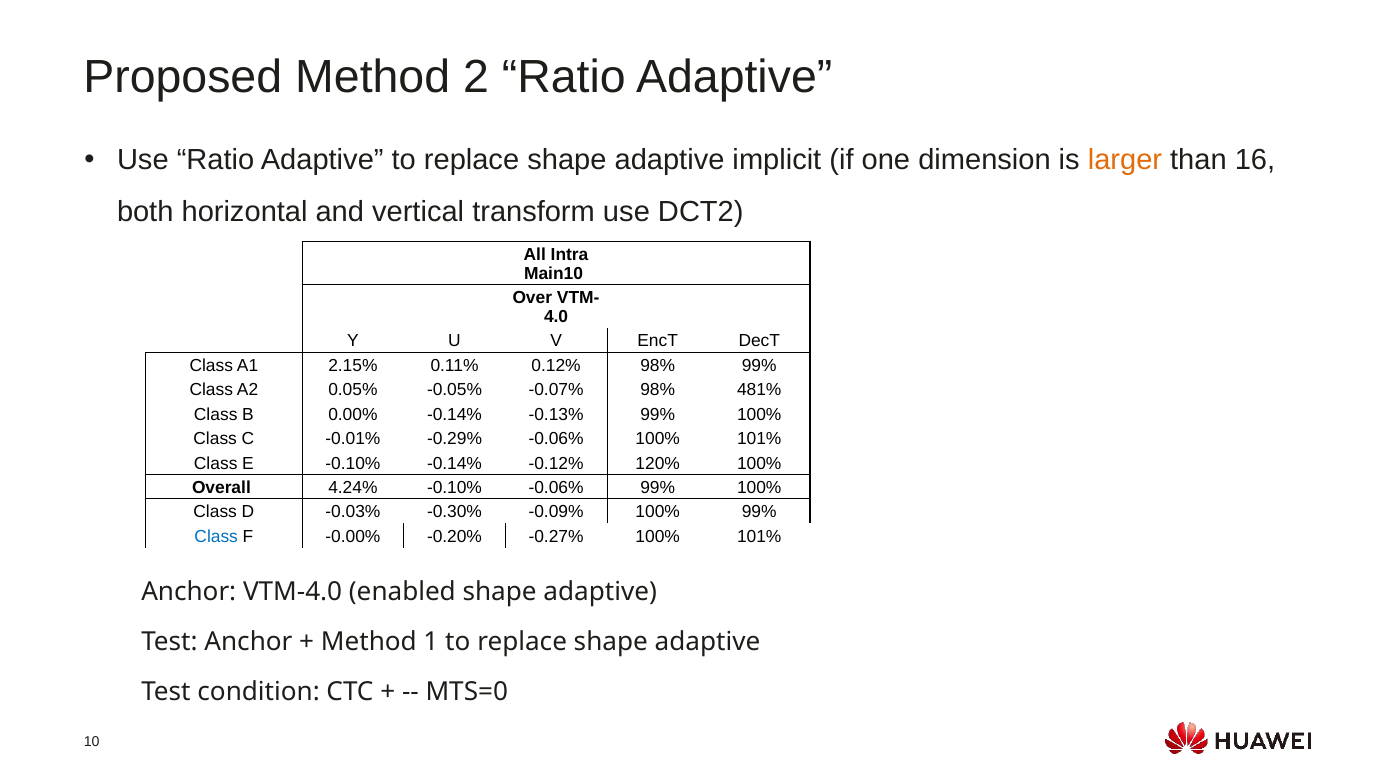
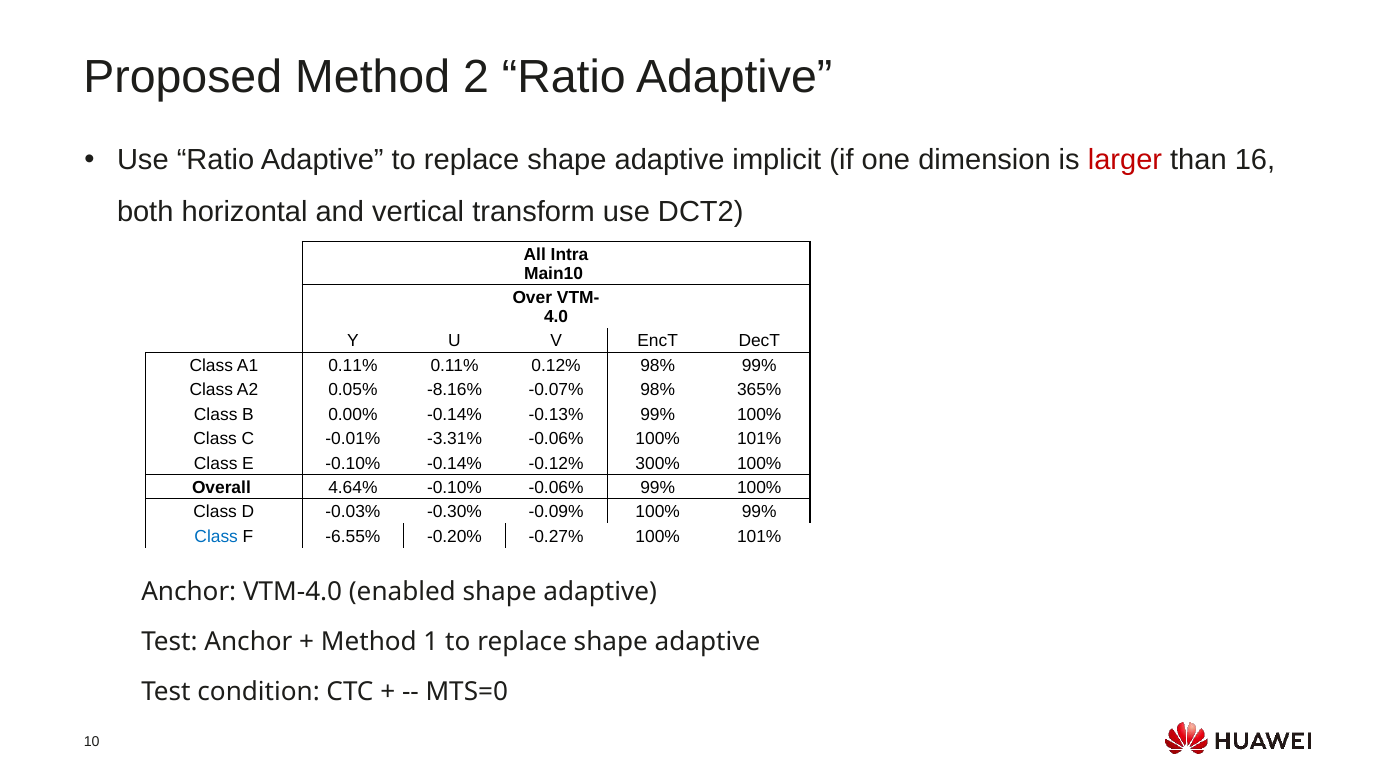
larger colour: orange -> red (1125, 160)
A1 2.15%: 2.15% -> 0.11% (353, 366)
-0.05%: -0.05% -> -8.16% (454, 390)
481%: 481% -> 365% (759, 390)
-0.29%: -0.29% -> -3.31% (454, 439)
120%: 120% -> 300% (658, 463)
4.24%: 4.24% -> 4.64% (353, 488)
-0.00%: -0.00% -> -6.55% (353, 536)
